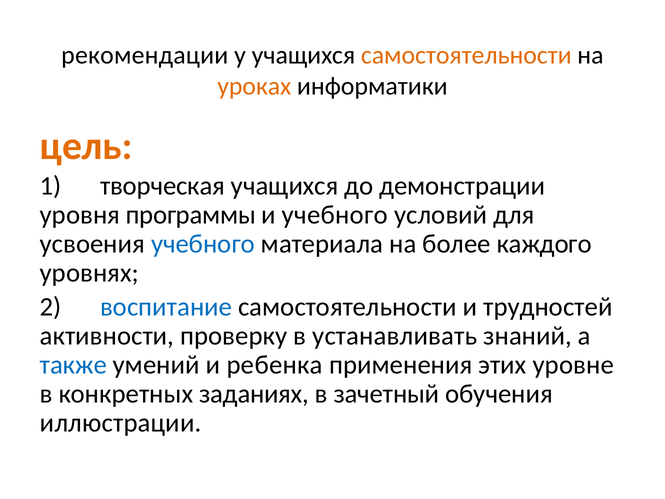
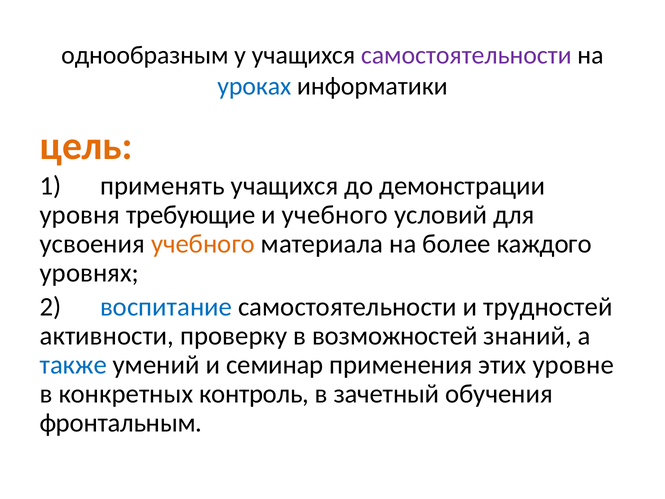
рекомендации: рекомендации -> однообразным (145, 55)
самостоятельности colour: orange -> purple (466, 55)
уроках colour: orange -> blue (254, 86)
творческая: творческая -> применять (162, 186)
программы: программы -> требующие (191, 215)
учебного colour: blue -> orange (203, 244)
устанавливать: устанавливать -> возможностей (395, 336)
ребенка: ребенка -> семинар (275, 365)
заданиях: заданиях -> контроль (254, 394)
иллюстрации: иллюстрации -> фронтальным (121, 423)
